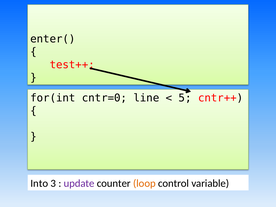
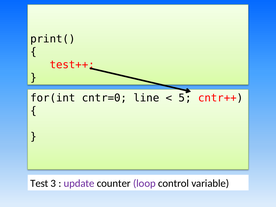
enter(: enter( -> print( (53, 39)
Into: Into -> Test (39, 183)
loop colour: orange -> purple (144, 183)
